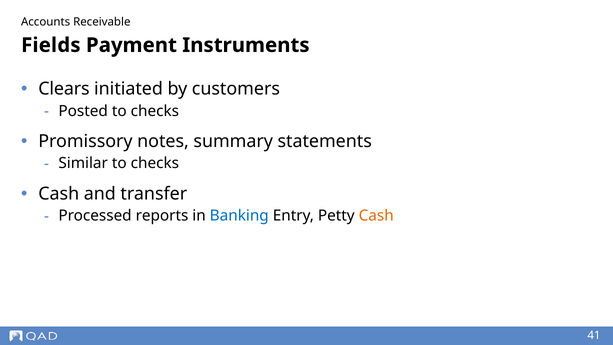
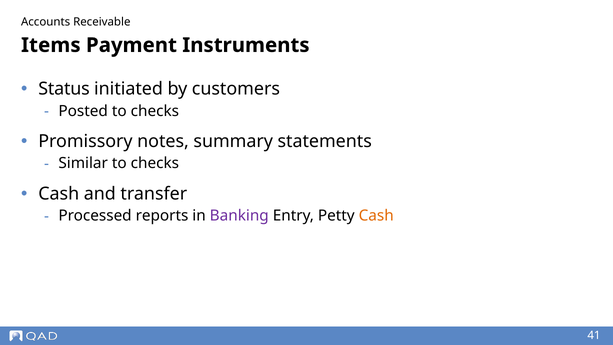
Fields: Fields -> Items (51, 45)
Clears: Clears -> Status (64, 89)
Banking colour: blue -> purple (239, 216)
